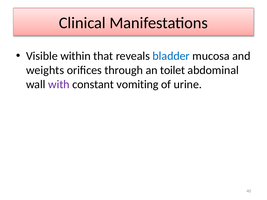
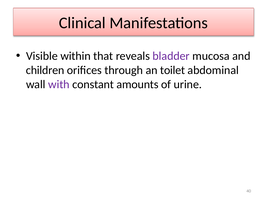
bladder colour: blue -> purple (171, 56)
weights: weights -> children (45, 70)
vomiting: vomiting -> amounts (138, 84)
